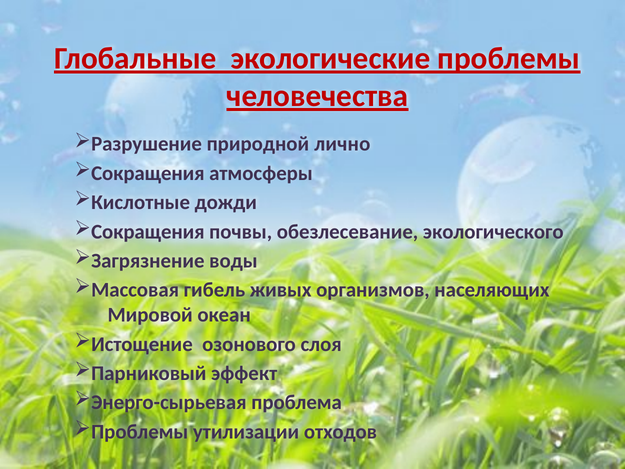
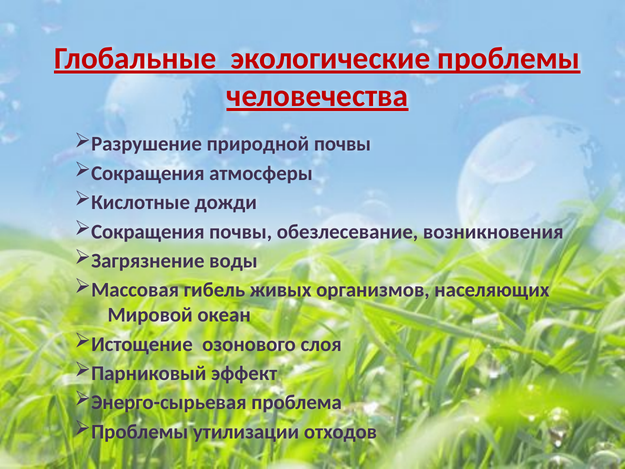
природной лично: лично -> почвы (342, 144)
экологического: экологического -> возникновения (493, 232)
